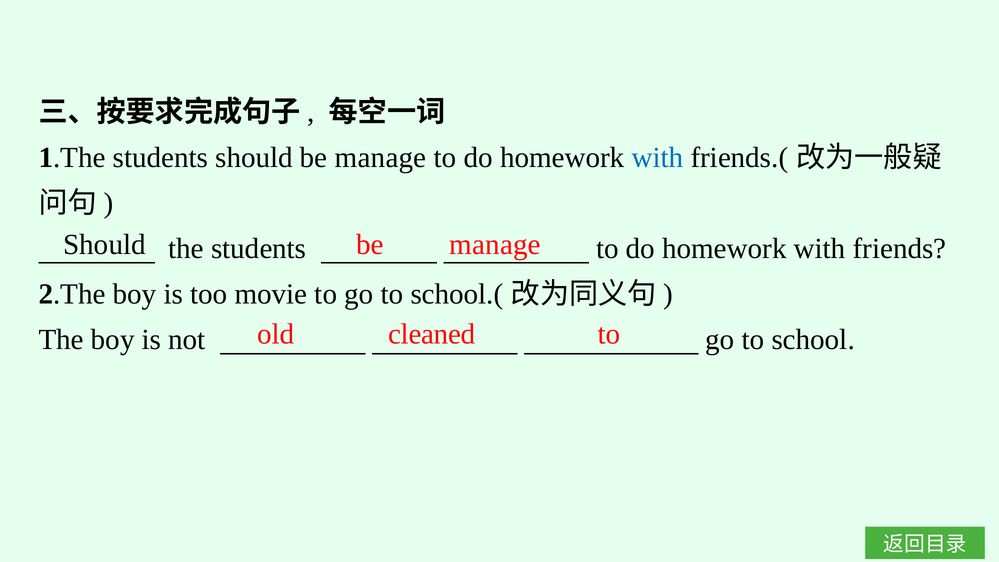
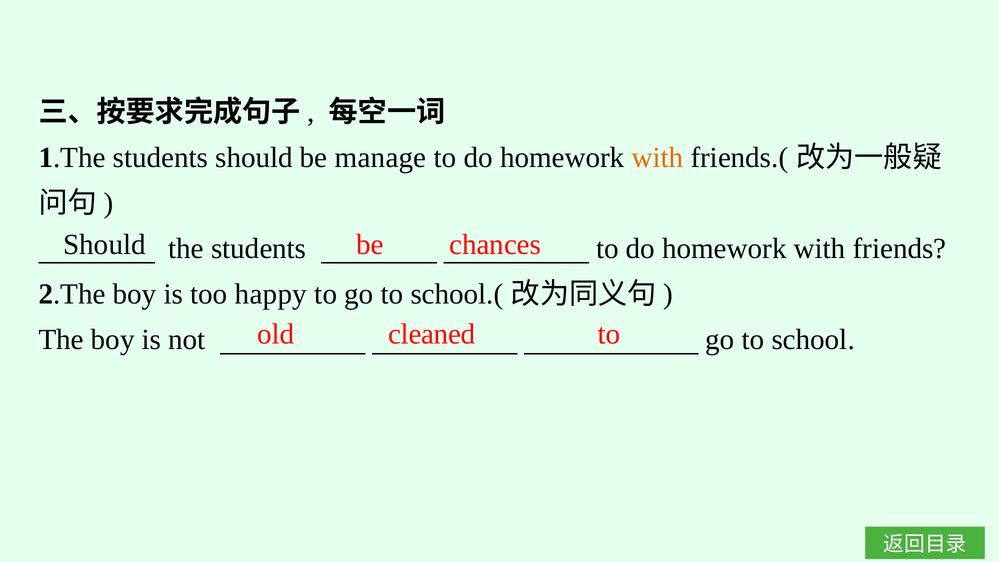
with colour: blue -> orange (657, 158)
manage: manage -> chances (495, 245)
movie: movie -> happy (271, 294)
